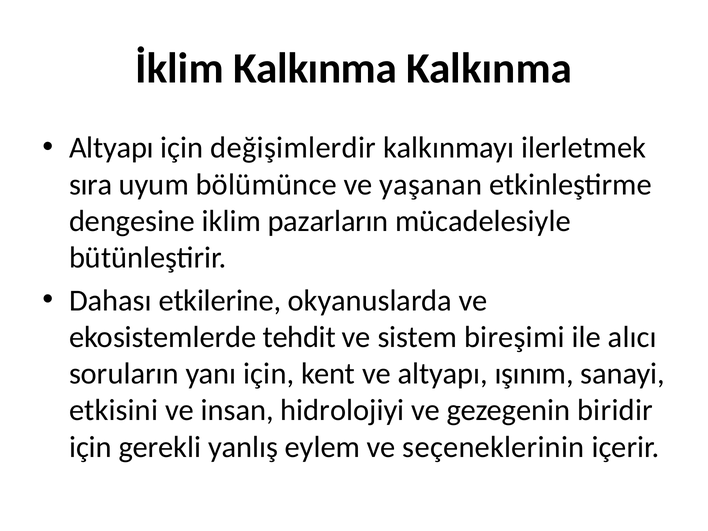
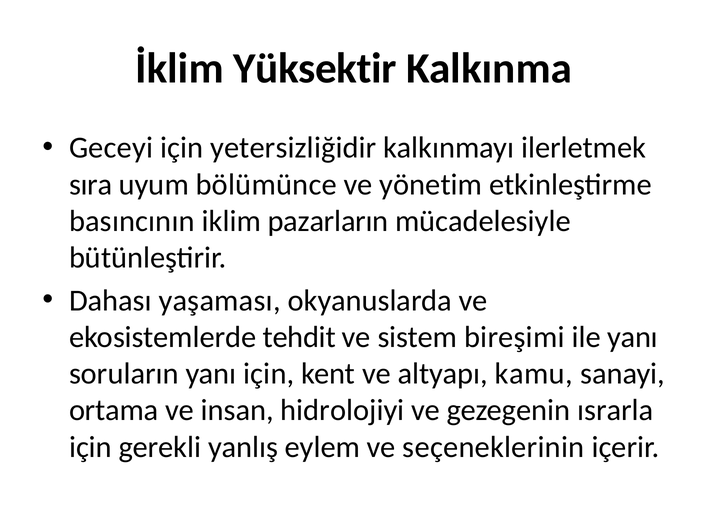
İklim Kalkınma: Kalkınma -> Yüksektir (315, 69)
Altyapı: Altyapı -> Geceyi (111, 148)
değişimlerdir: değişimlerdir -> yetersizliğidir (293, 148)
yaşanan: yaşanan -> yönetim (431, 184)
dengesine: dengesine -> basıncının (132, 221)
etkilerine: etkilerine -> yaşaması (220, 301)
ile alıcı: alıcı -> yanı (633, 337)
ışınım: ışınım -> kamu (534, 374)
etkisini: etkisini -> ortama (114, 410)
biridir: biridir -> ısrarla (615, 410)
